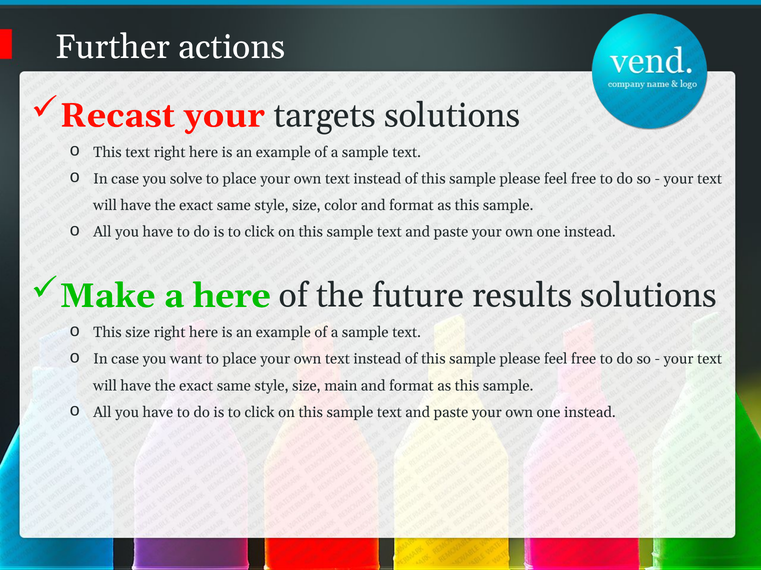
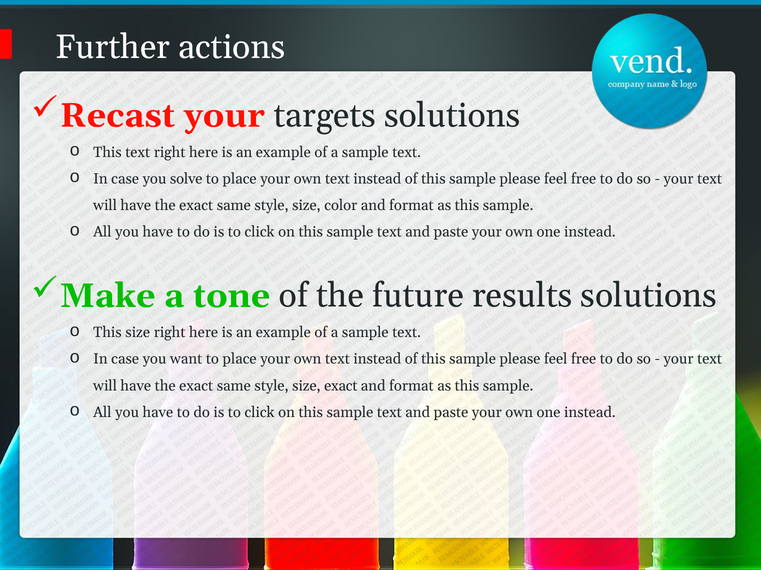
a here: here -> tone (232, 296)
size main: main -> exact (341, 386)
